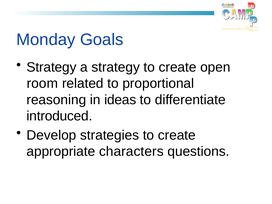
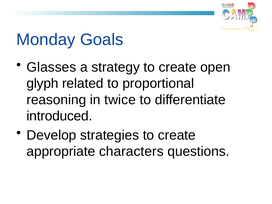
Strategy: Strategy -> Glasses (51, 67)
room: room -> glyph (42, 83)
ideas: ideas -> twice (120, 100)
